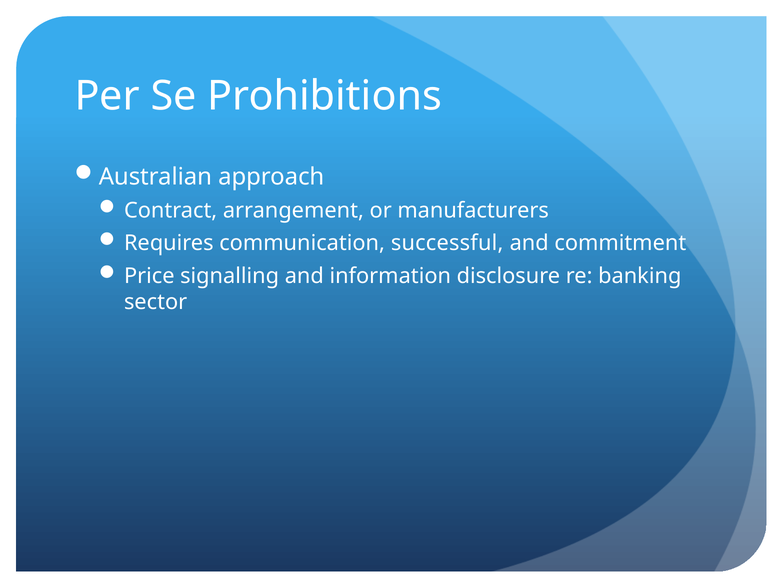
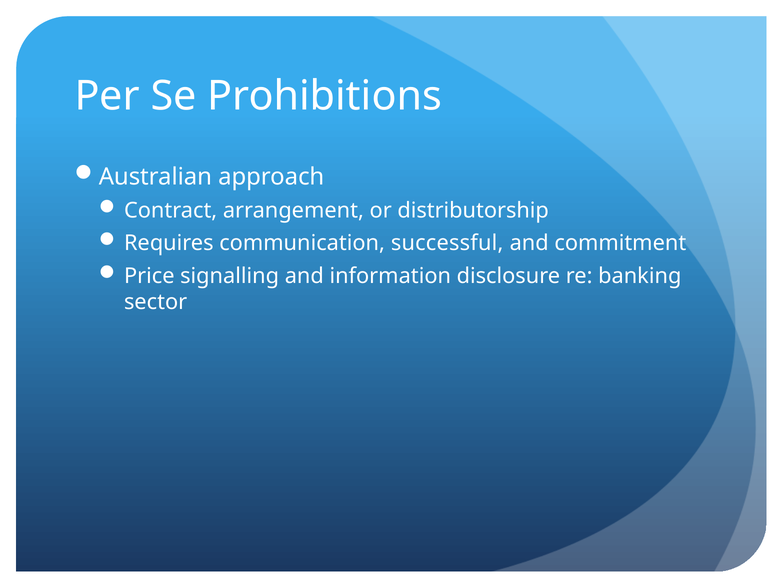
manufacturers: manufacturers -> distributorship (473, 210)
